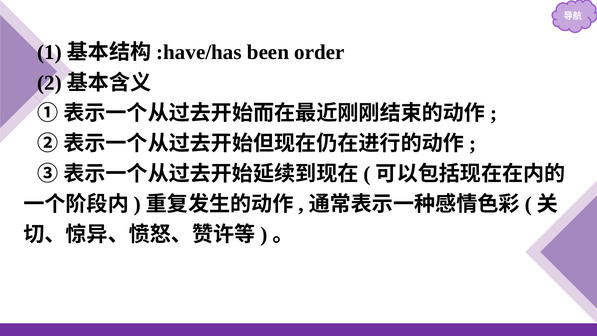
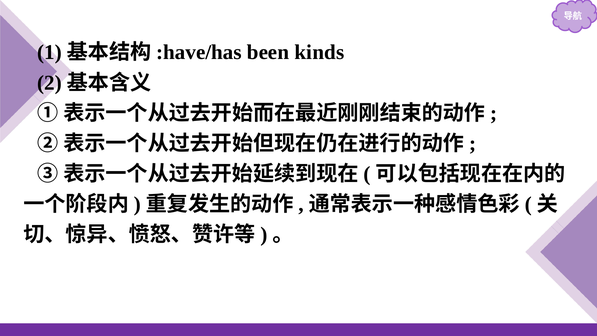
order: order -> kinds (319, 52)
